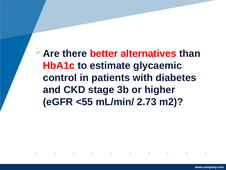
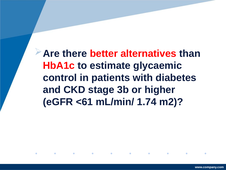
<55: <55 -> <61 (84, 102)
2.73: 2.73 -> 1.74 (147, 102)
